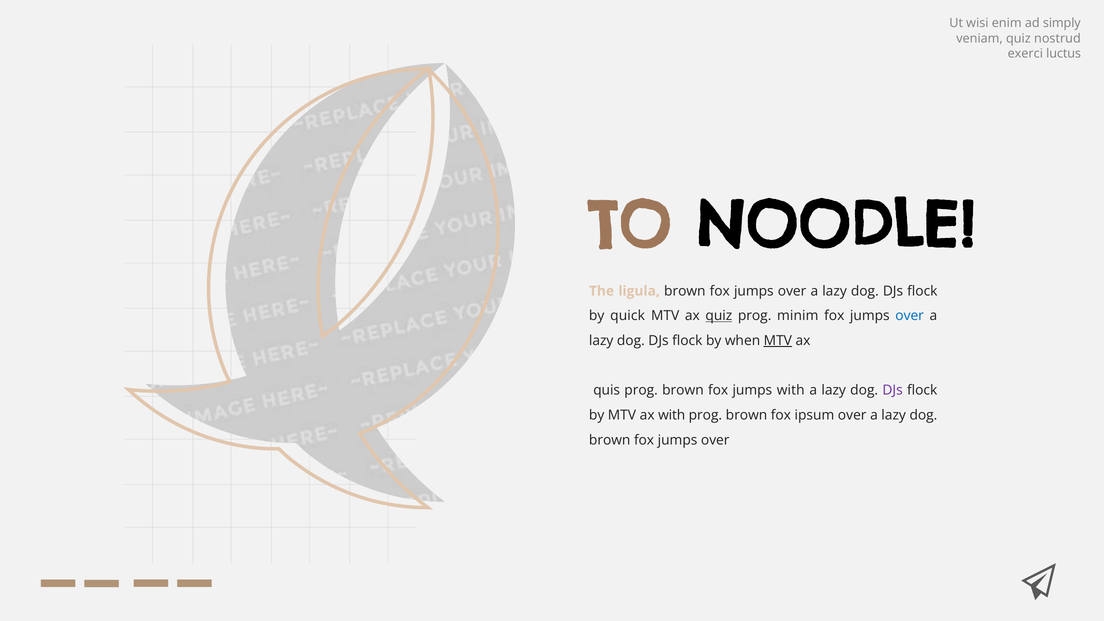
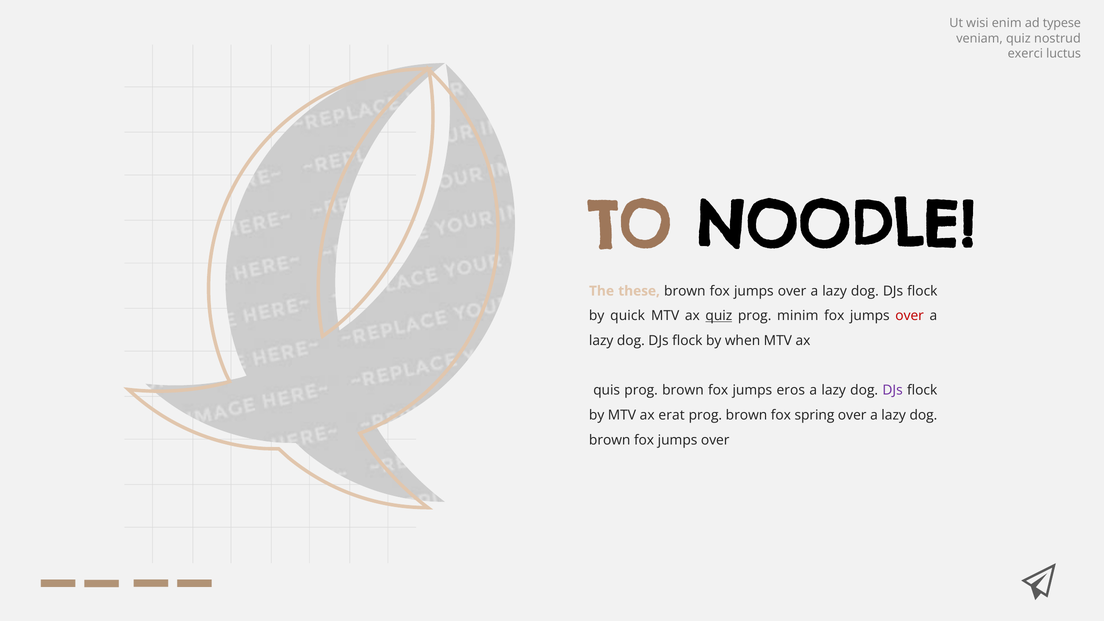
simply: simply -> typese (1062, 23)
ligula: ligula -> these (639, 291)
over colour: blue -> red (910, 316)
MTV underline: present -> none (778, 341)
jumps with: with -> eros (791, 390)
ax with: with -> erat (672, 415)
ipsum: ipsum -> spring (814, 415)
